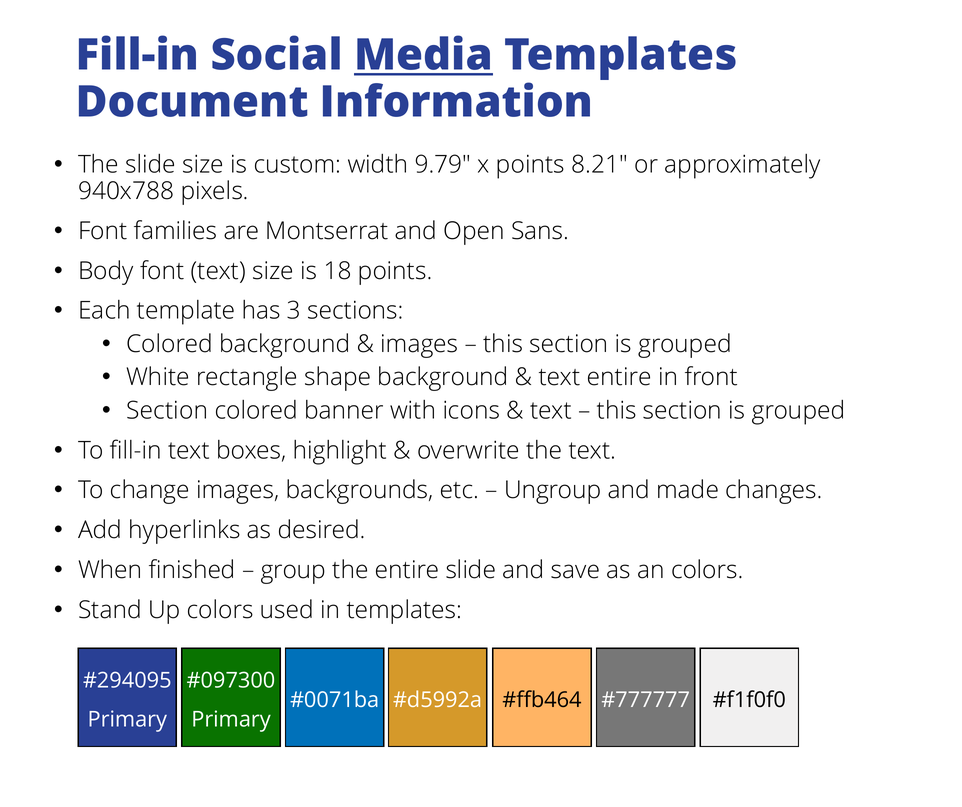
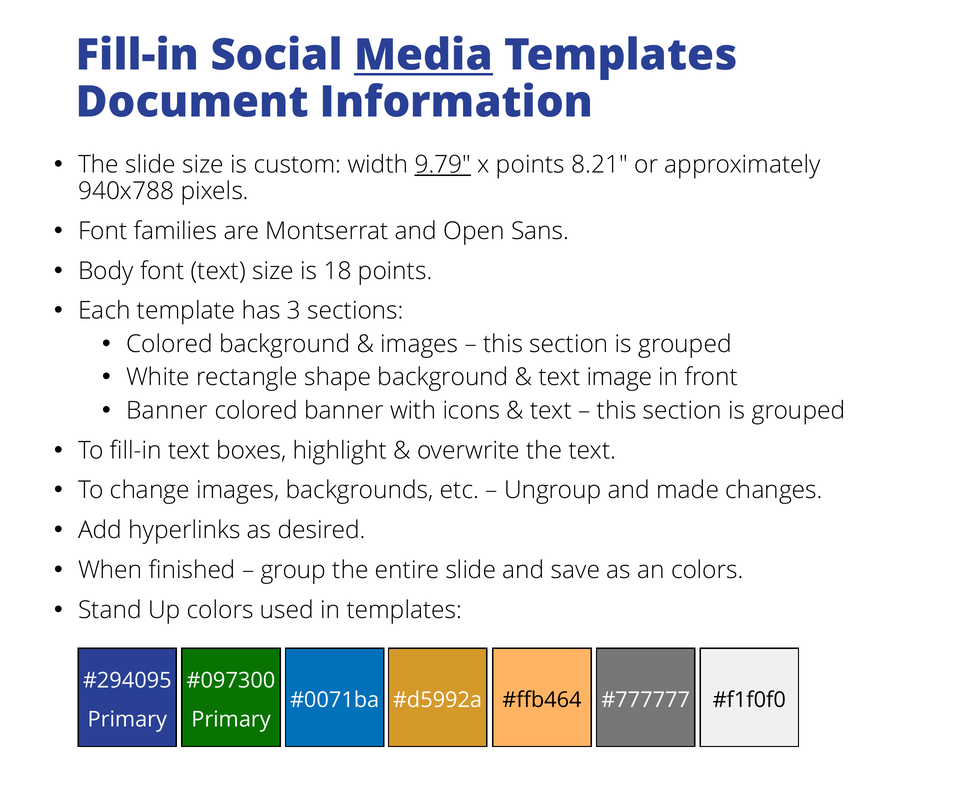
9.79 underline: none -> present (443, 165)
text entire: entire -> image (619, 377)
Section: Section -> Banner (167, 410)
